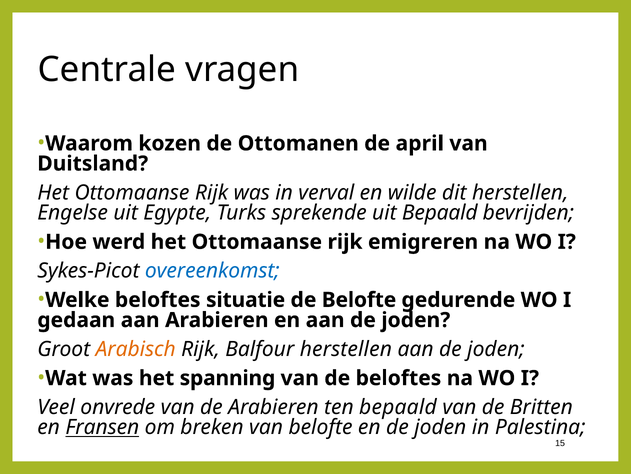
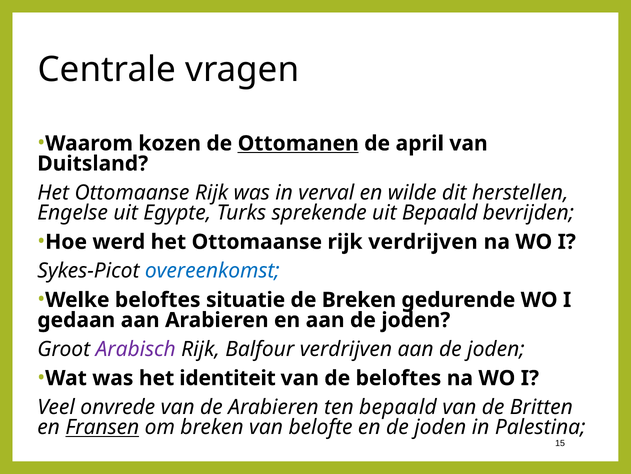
Ottomanen underline: none -> present (298, 143)
rijk emigreren: emigreren -> verdrijven (423, 242)
de Belofte: Belofte -> Breken (359, 299)
Arabisch colour: orange -> purple (136, 349)
Balfour herstellen: herstellen -> verdrijven (346, 349)
spanning: spanning -> identiteit (228, 378)
